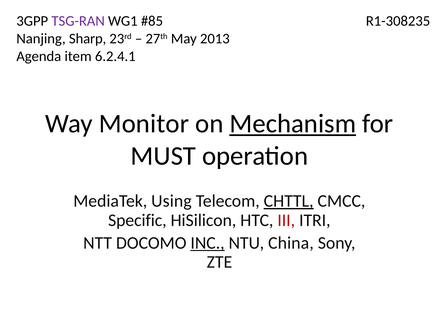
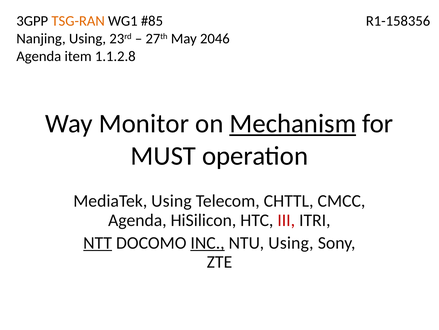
TSG-RAN colour: purple -> orange (78, 21)
R1-308235: R1-308235 -> R1-158356 (398, 21)
Nanjing Sharp: Sharp -> Using (88, 38)
2013: 2013 -> 2046 (215, 38)
6.2.4.1: 6.2.4.1 -> 1.1.2.8 (115, 56)
CHTTL underline: present -> none (289, 201)
Specific: Specific -> Agenda (137, 220)
NTT underline: none -> present (98, 242)
NTU China: China -> Using (291, 242)
